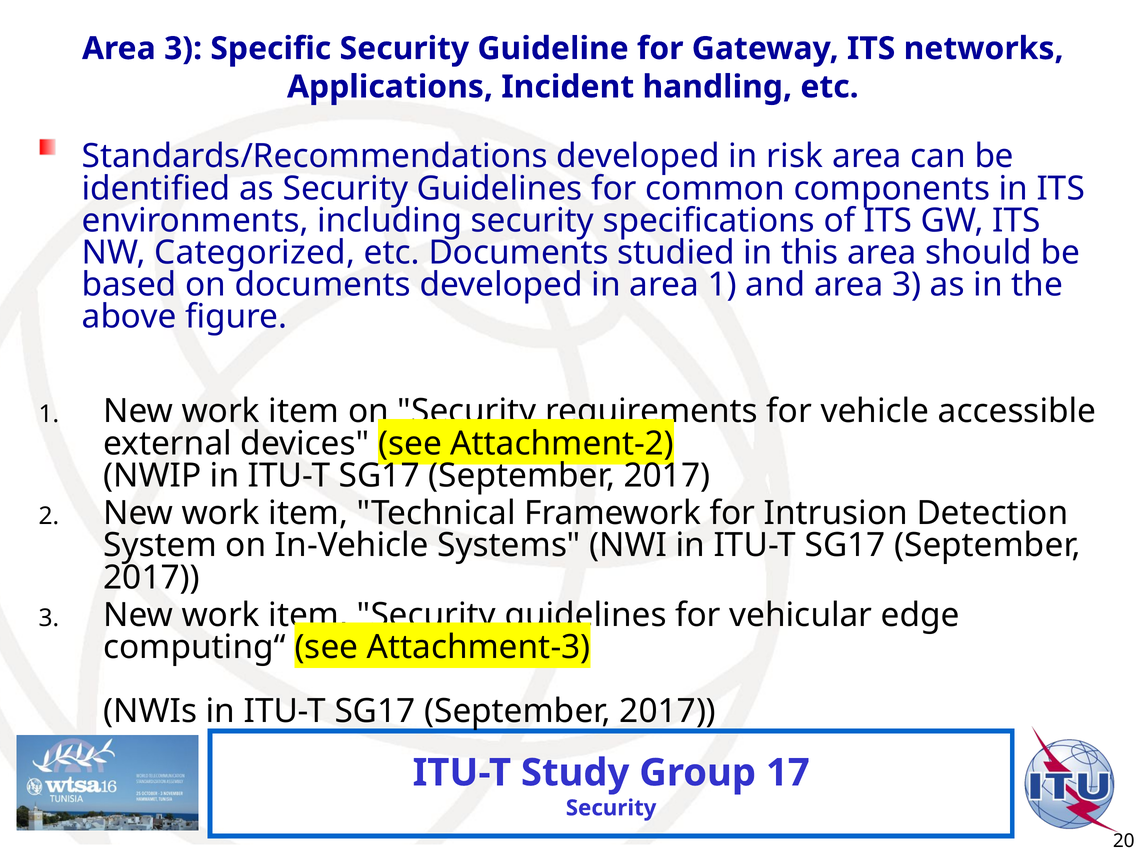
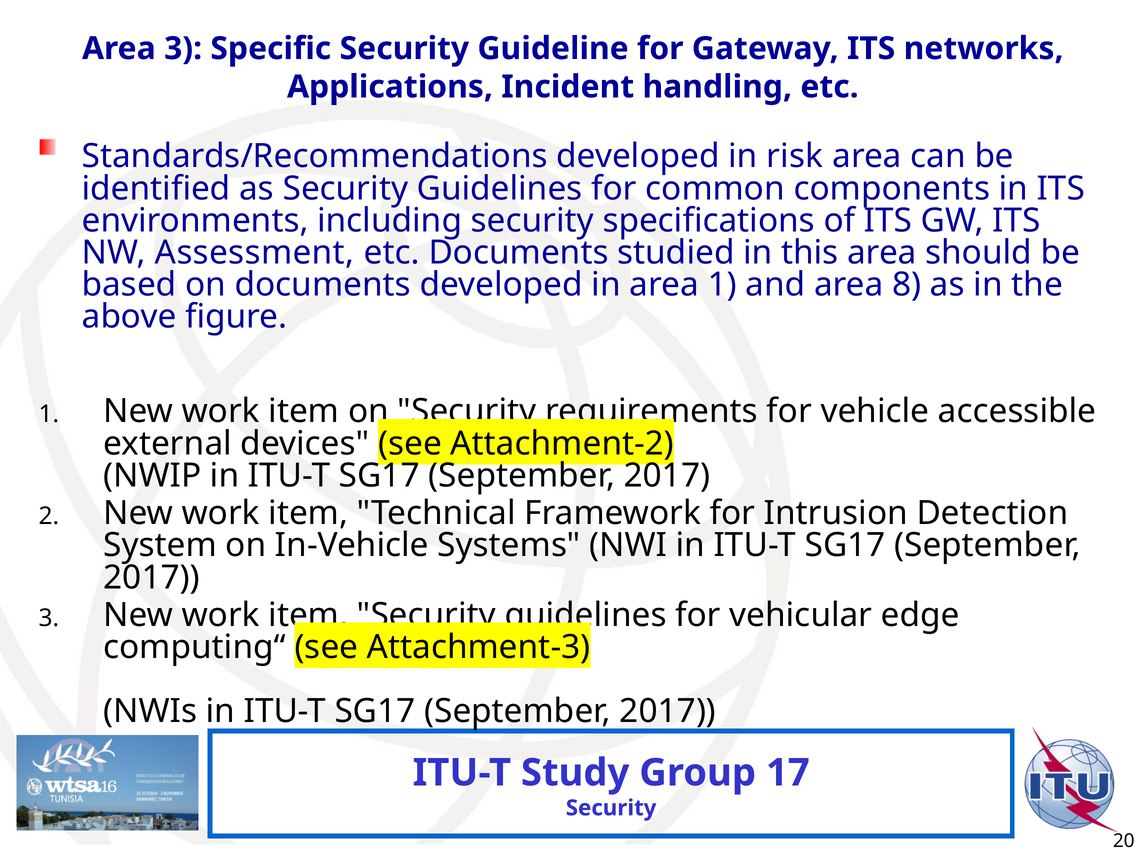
Categorized: Categorized -> Assessment (255, 253)
and area 3: 3 -> 8 (907, 285)
